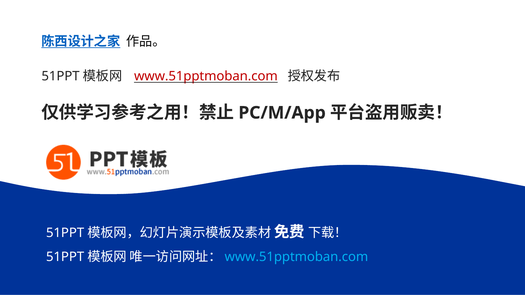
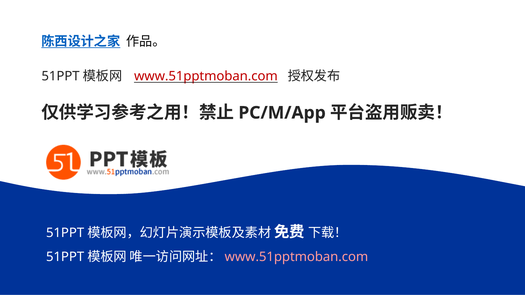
www.51pptmoban.com colour: light blue -> pink (296, 257)
